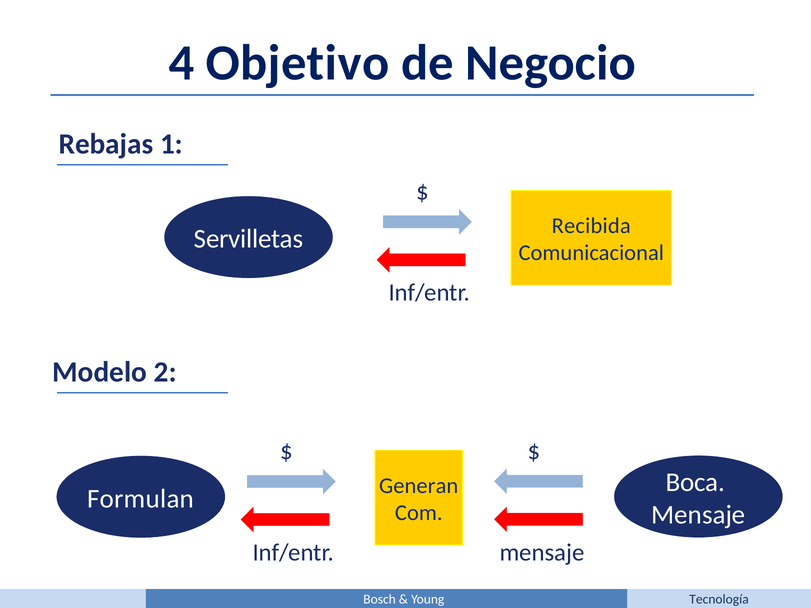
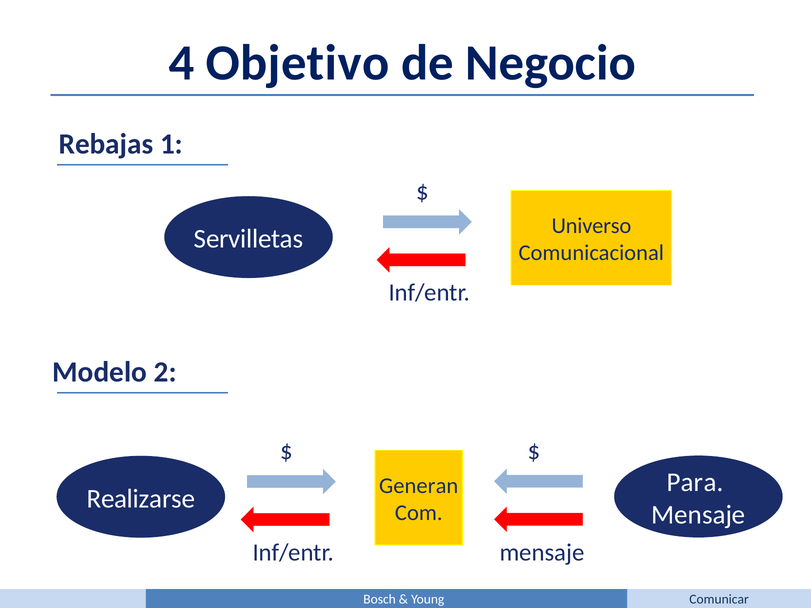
Recibida: Recibida -> Universo (591, 226)
Boca: Boca -> Para (695, 482)
Formulan: Formulan -> Realizarse (141, 499)
Tecnología: Tecnología -> Comunicar (719, 600)
